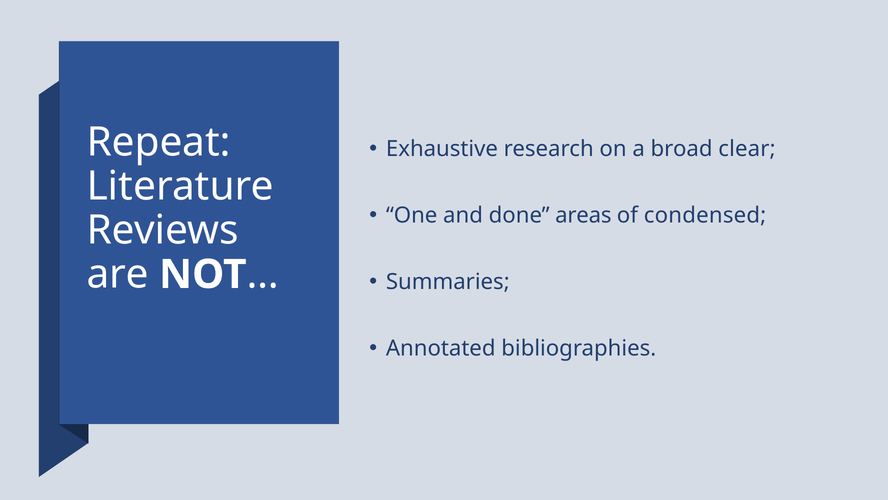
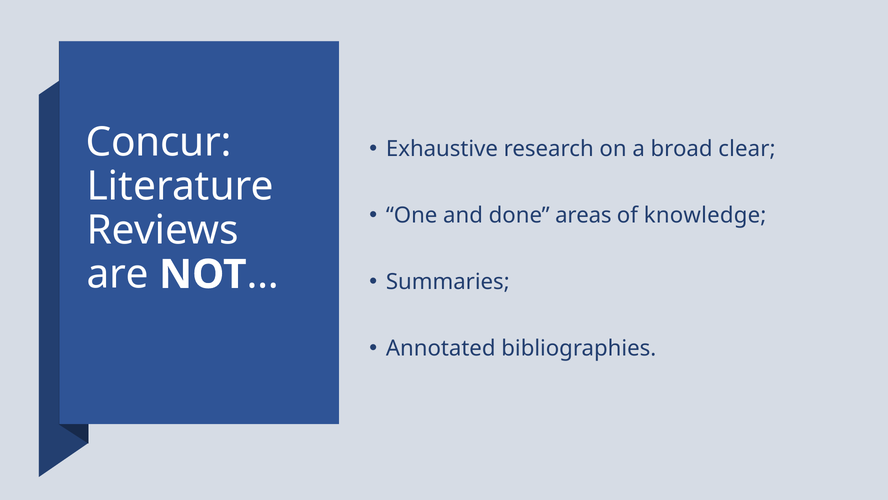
Repeat: Repeat -> Concur (159, 142)
condensed: condensed -> knowledge (705, 215)
